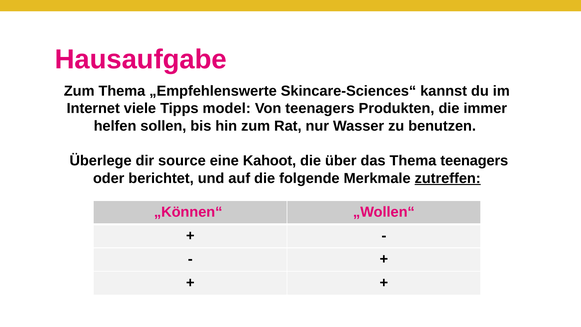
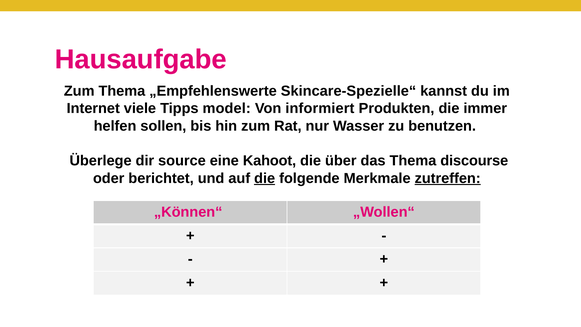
Skincare-Sciences“: Skincare-Sciences“ -> Skincare-Spezielle“ (349, 91)
Von teenagers: teenagers -> informiert (320, 108)
Thema teenagers: teenagers -> discourse (474, 161)
die underline: none -> present (265, 178)
